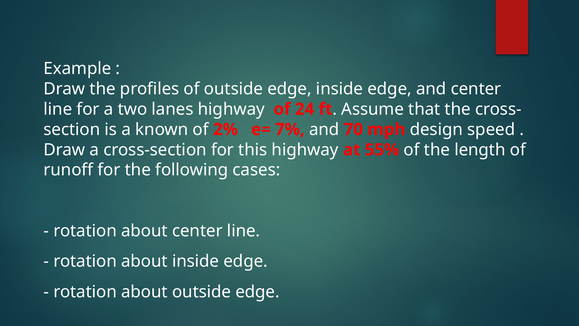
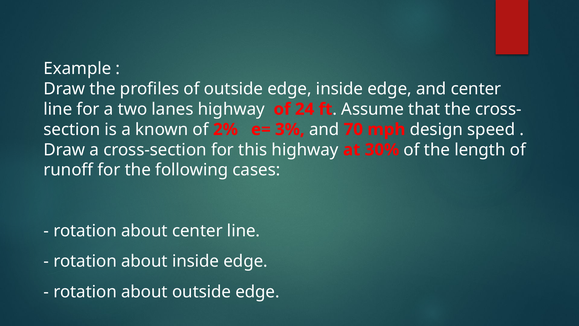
7%: 7% -> 3% (290, 129)
55%: 55% -> 30% (382, 150)
